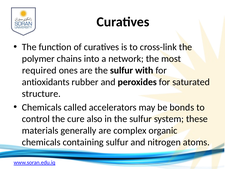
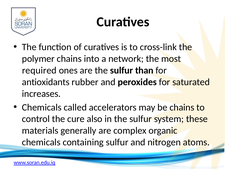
with: with -> than (144, 70)
structure: structure -> increases (41, 94)
be bonds: bonds -> chains (182, 107)
